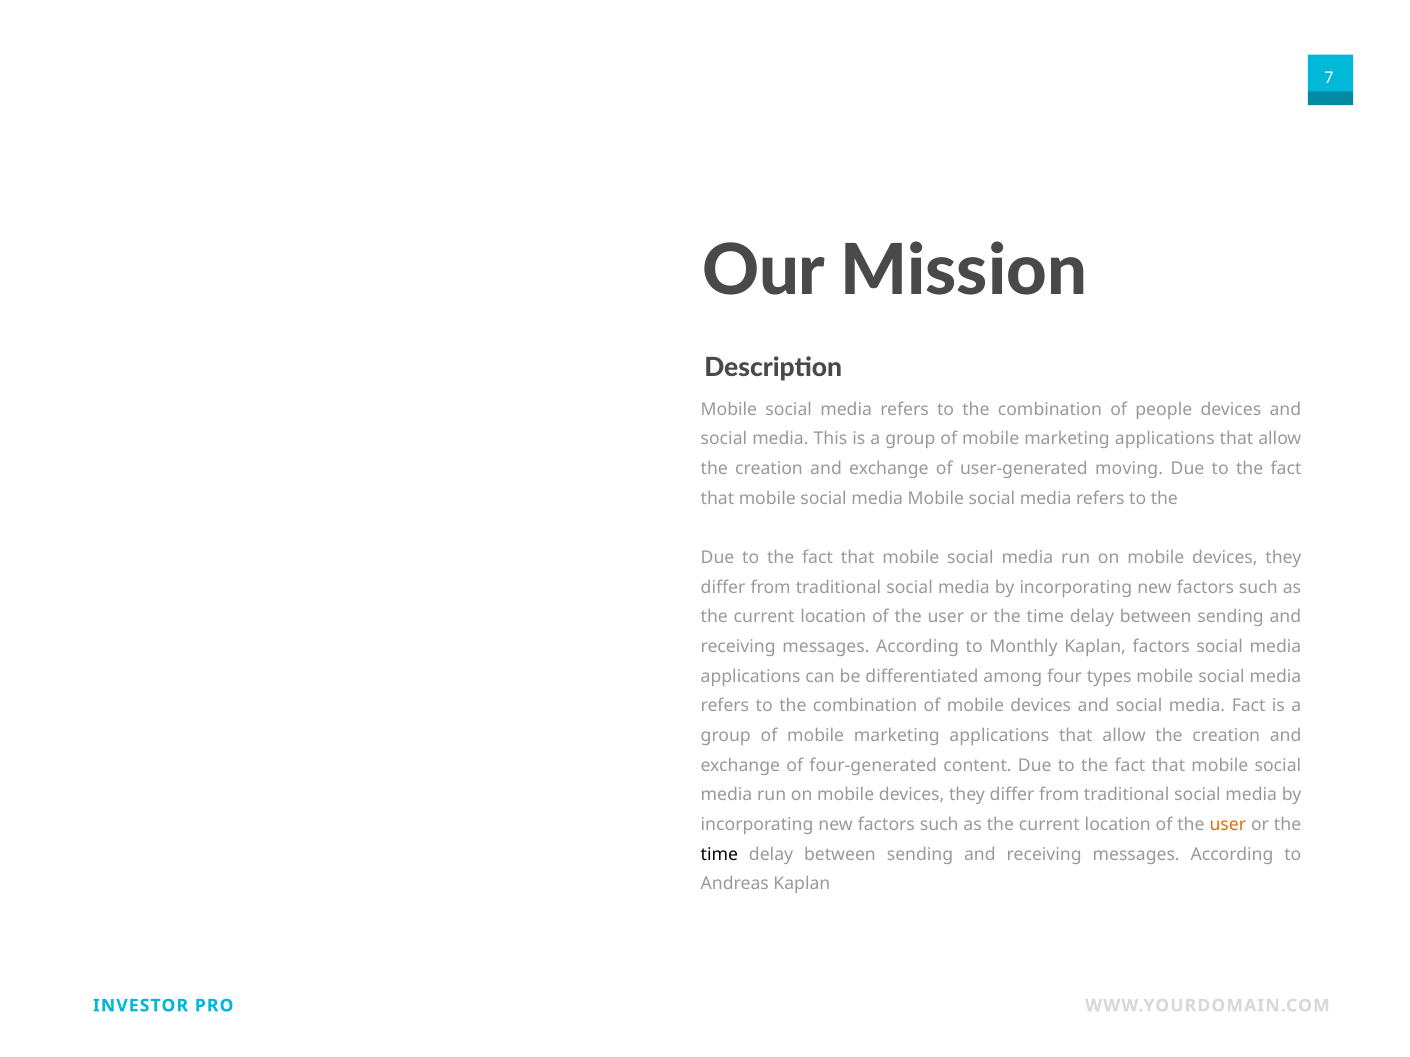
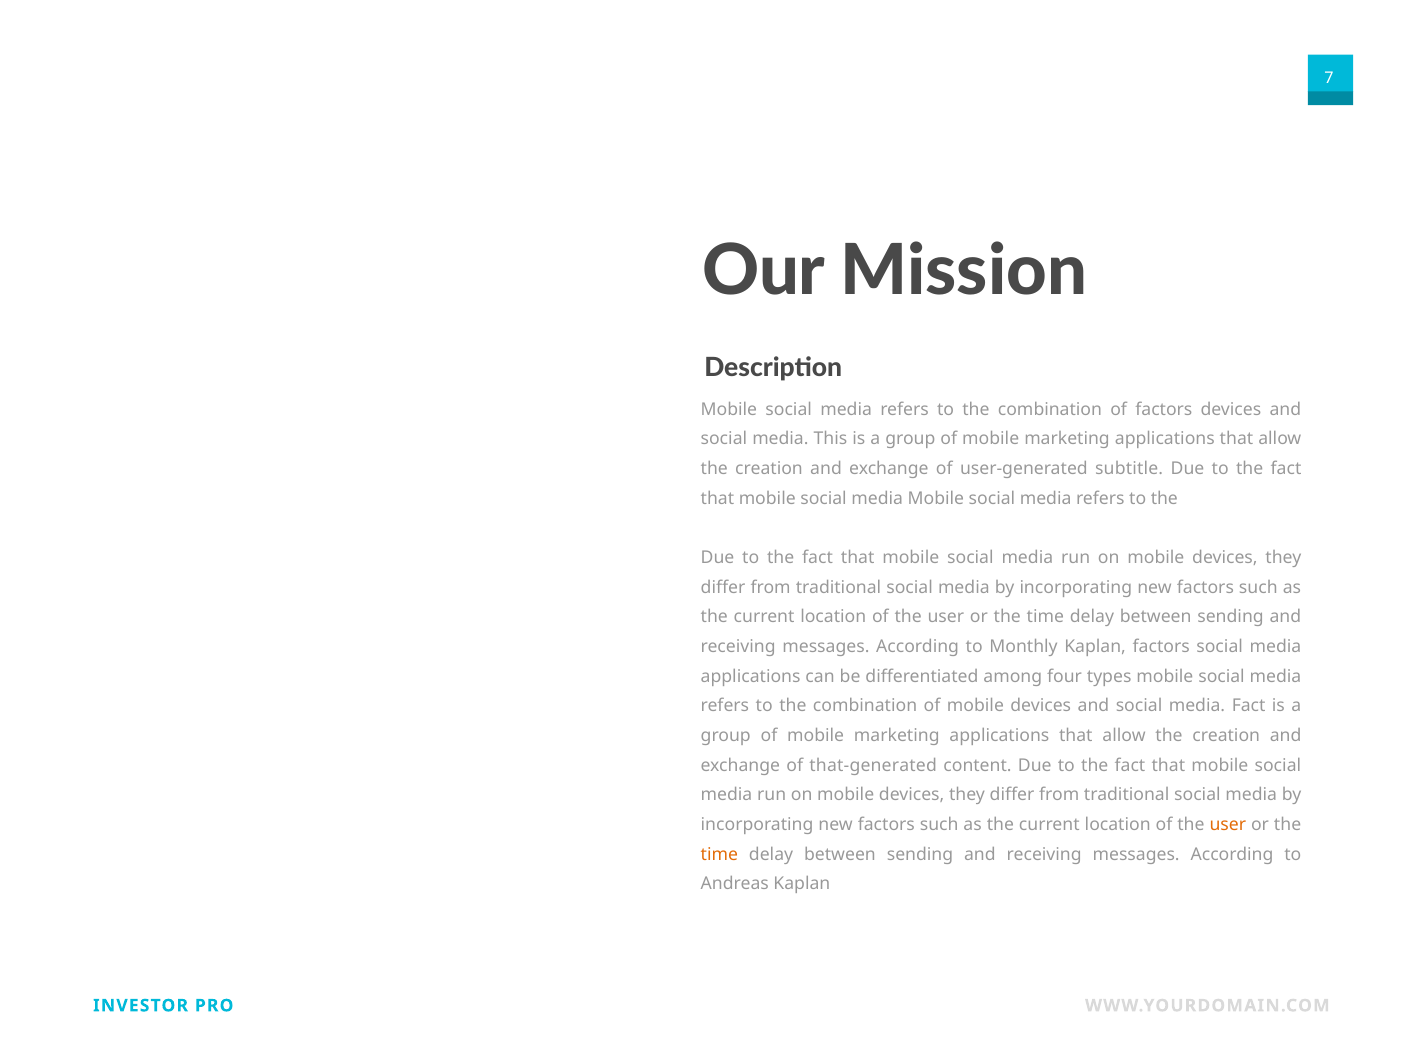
of people: people -> factors (1164, 410)
moving: moving -> subtitle (1129, 469)
four-generated: four-generated -> that-generated (873, 766)
time colour: black -> orange (719, 855)
